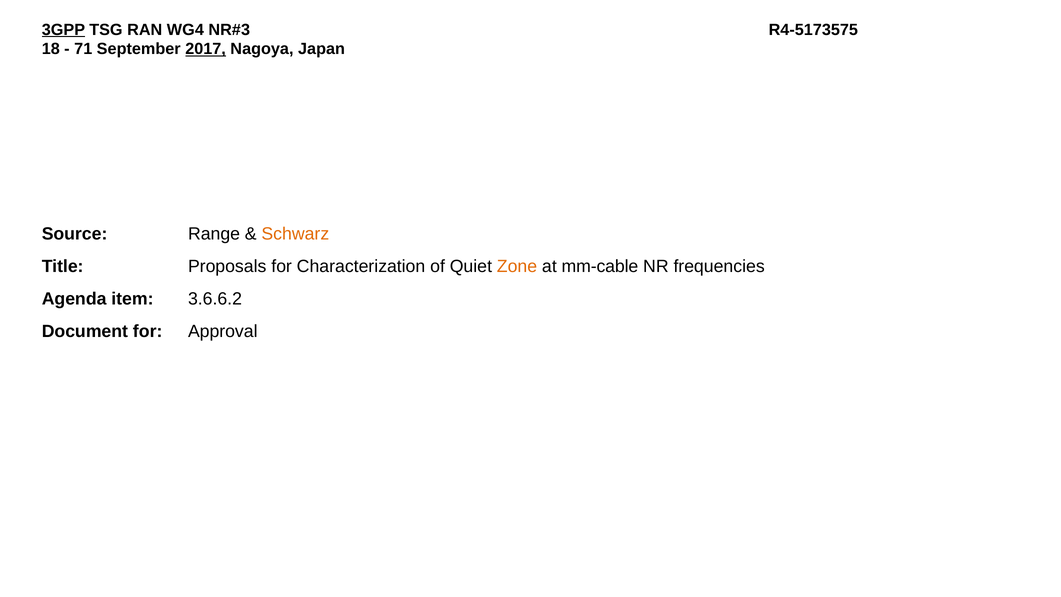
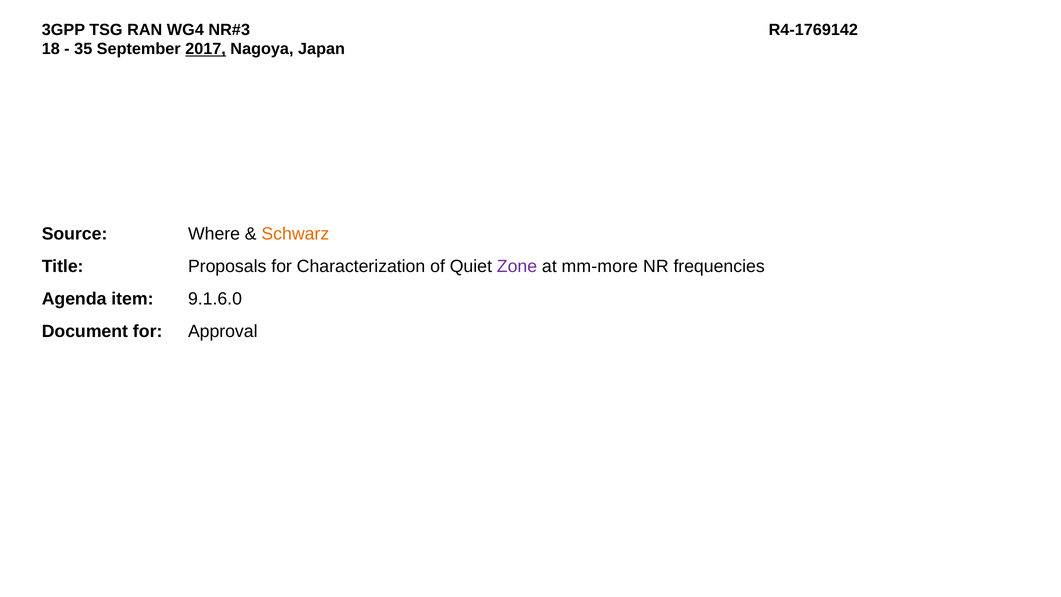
3GPP underline: present -> none (63, 30)
R4-5173575: R4-5173575 -> R4-1769142 (813, 30)
71: 71 -> 35 (83, 49)
Range: Range -> Where (214, 234)
Zone colour: orange -> purple (517, 266)
mm-cable: mm-cable -> mm-more (600, 266)
3.6.6.2: 3.6.6.2 -> 9.1.6.0 (215, 299)
